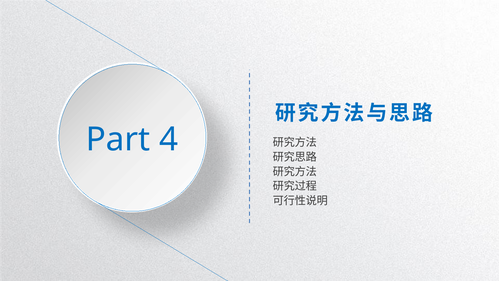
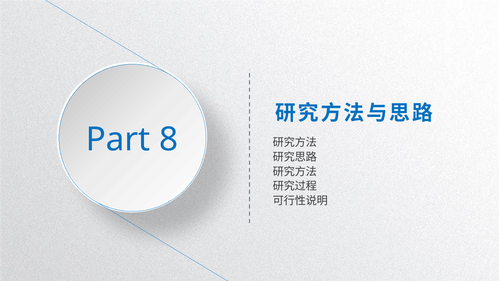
4: 4 -> 8 (169, 139)
